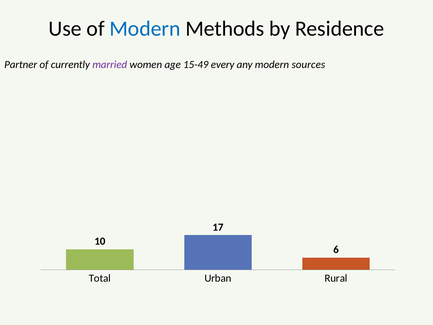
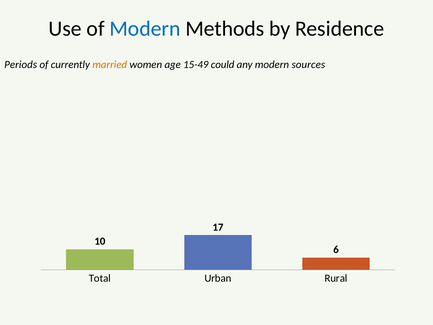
Partner: Partner -> Periods (21, 65)
married colour: purple -> orange (110, 65)
every: every -> could (223, 65)
